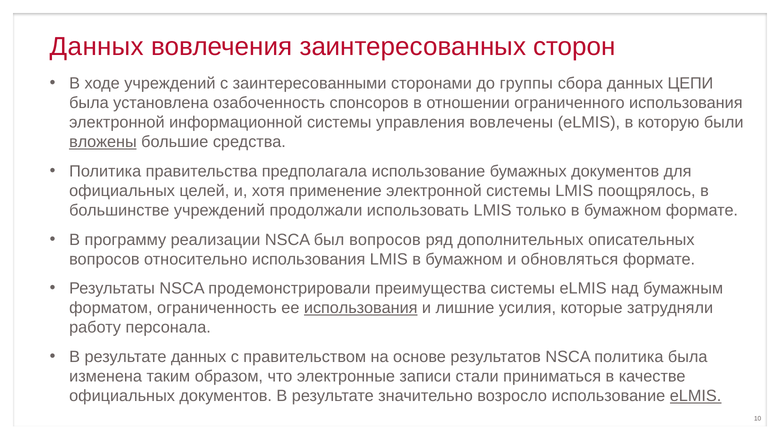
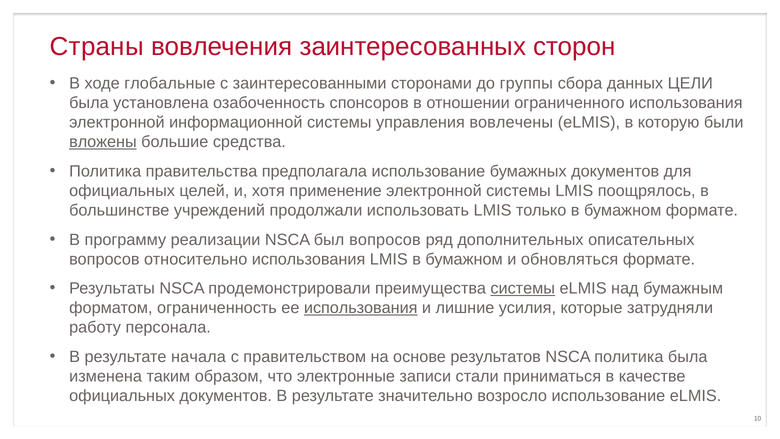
Данных: Данных -> Страны (97, 47)
ходе учреждений: учреждений -> глобальные (170, 83)
ЦЕПИ: ЦЕПИ -> ЦЕЛИ (690, 83)
системы underline: none -> present (523, 288)
результате данных: данных -> начала (198, 357)
eLMIS underline: present -> none (696, 396)
